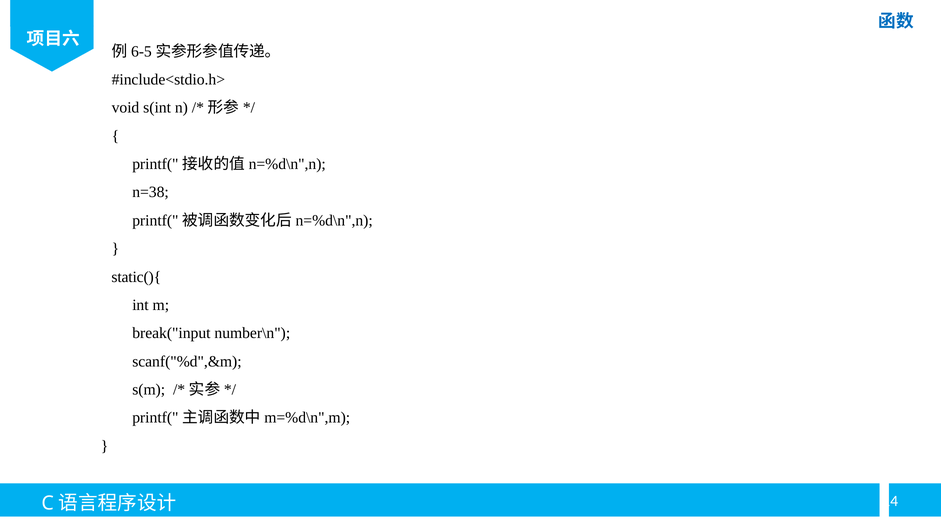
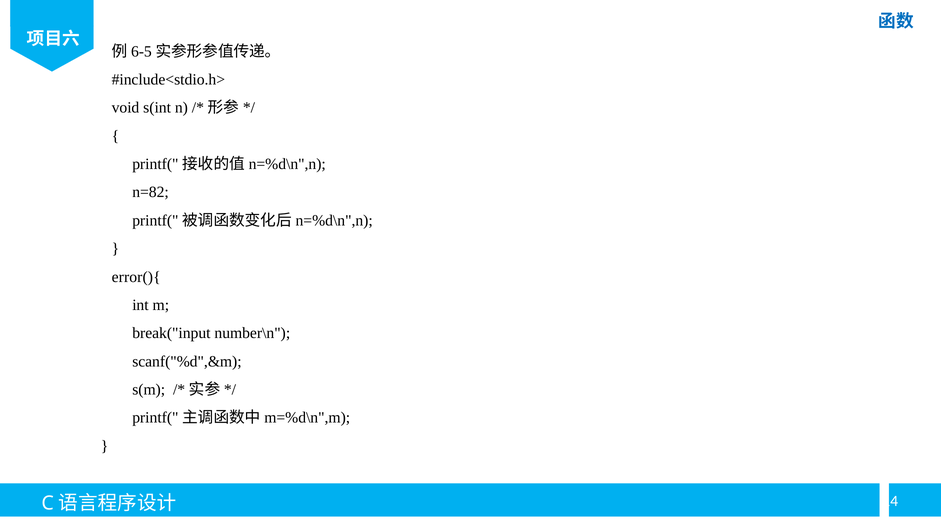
n=38: n=38 -> n=82 (151, 192)
static(){: static(){ -> error(){ (136, 277)
